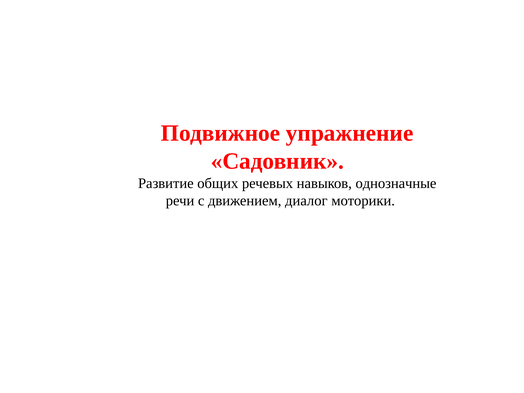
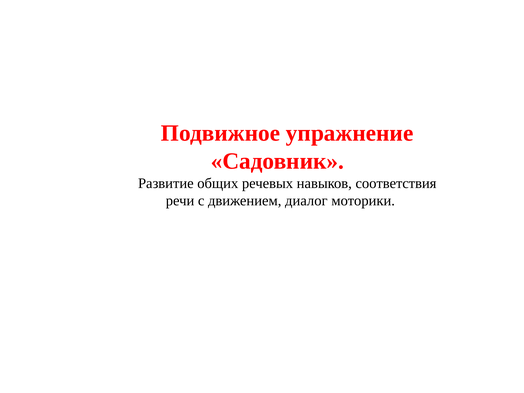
однозначные: однозначные -> соответствия (396, 183)
